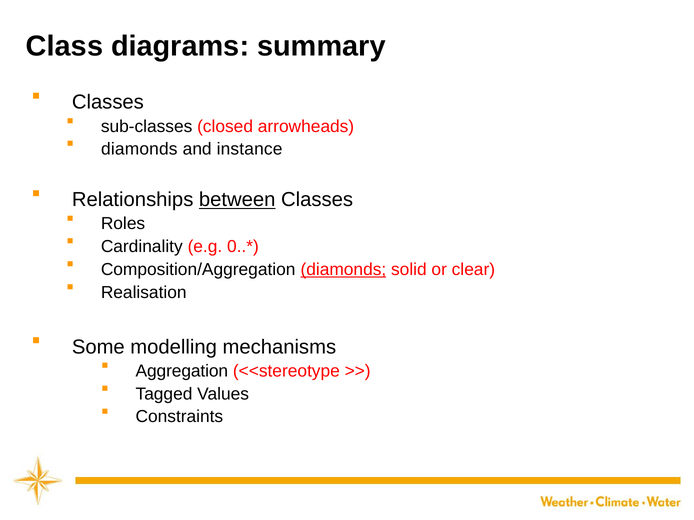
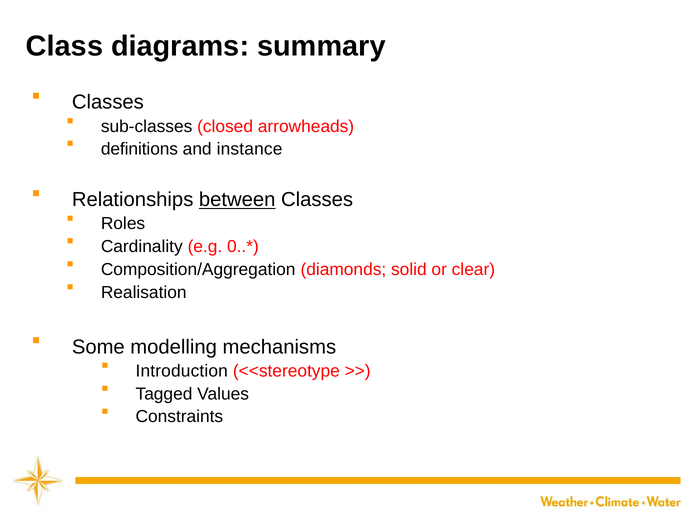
diamonds: diamonds -> definitions (139, 149)
diamonds underline: present -> none (343, 270)
Aggregation: Aggregation -> Introduction (182, 371)
